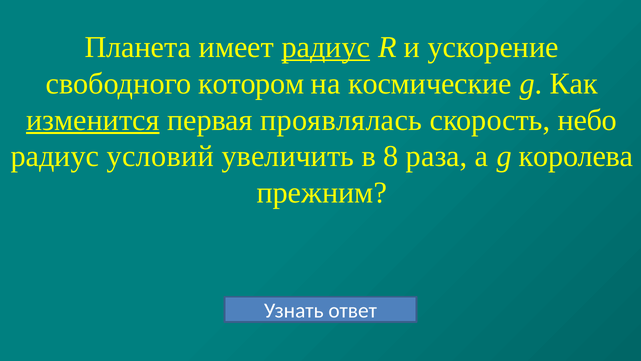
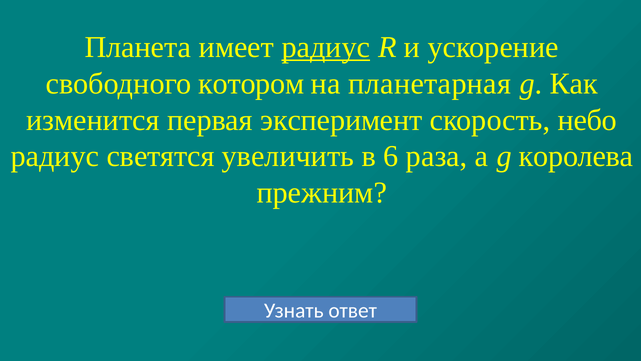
космические: космические -> планетарная (430, 84)
изменится underline: present -> none (93, 120)
проявлялась: проявлялась -> эксперимент (341, 120)
условий: условий -> светятся (161, 156)
8: 8 -> 6 (391, 156)
